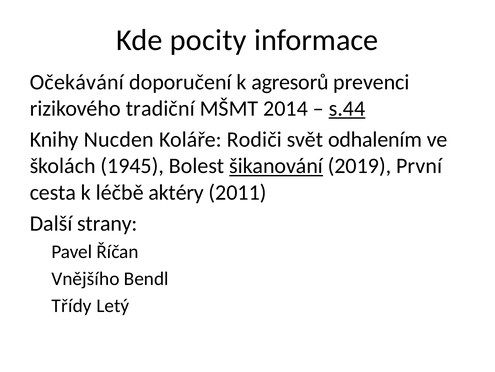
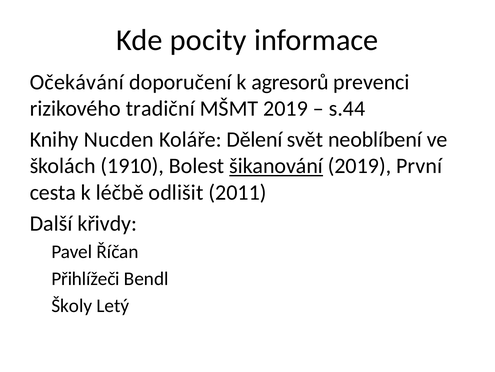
MŠMT 2014: 2014 -> 2019 (286, 108)
s.44 underline: present -> none (347, 108)
Rodiči: Rodiči -> Dělení (254, 139)
odhalením: odhalením -> neoblíbení (375, 139)
1945: 1945 -> 1910 (132, 166)
aktéry: aktéry -> odlišit (176, 192)
strany: strany -> křivdy (107, 223)
Vnějšího: Vnějšího -> Přihlížeči (86, 278)
Třídy: Třídy -> Školy (72, 305)
